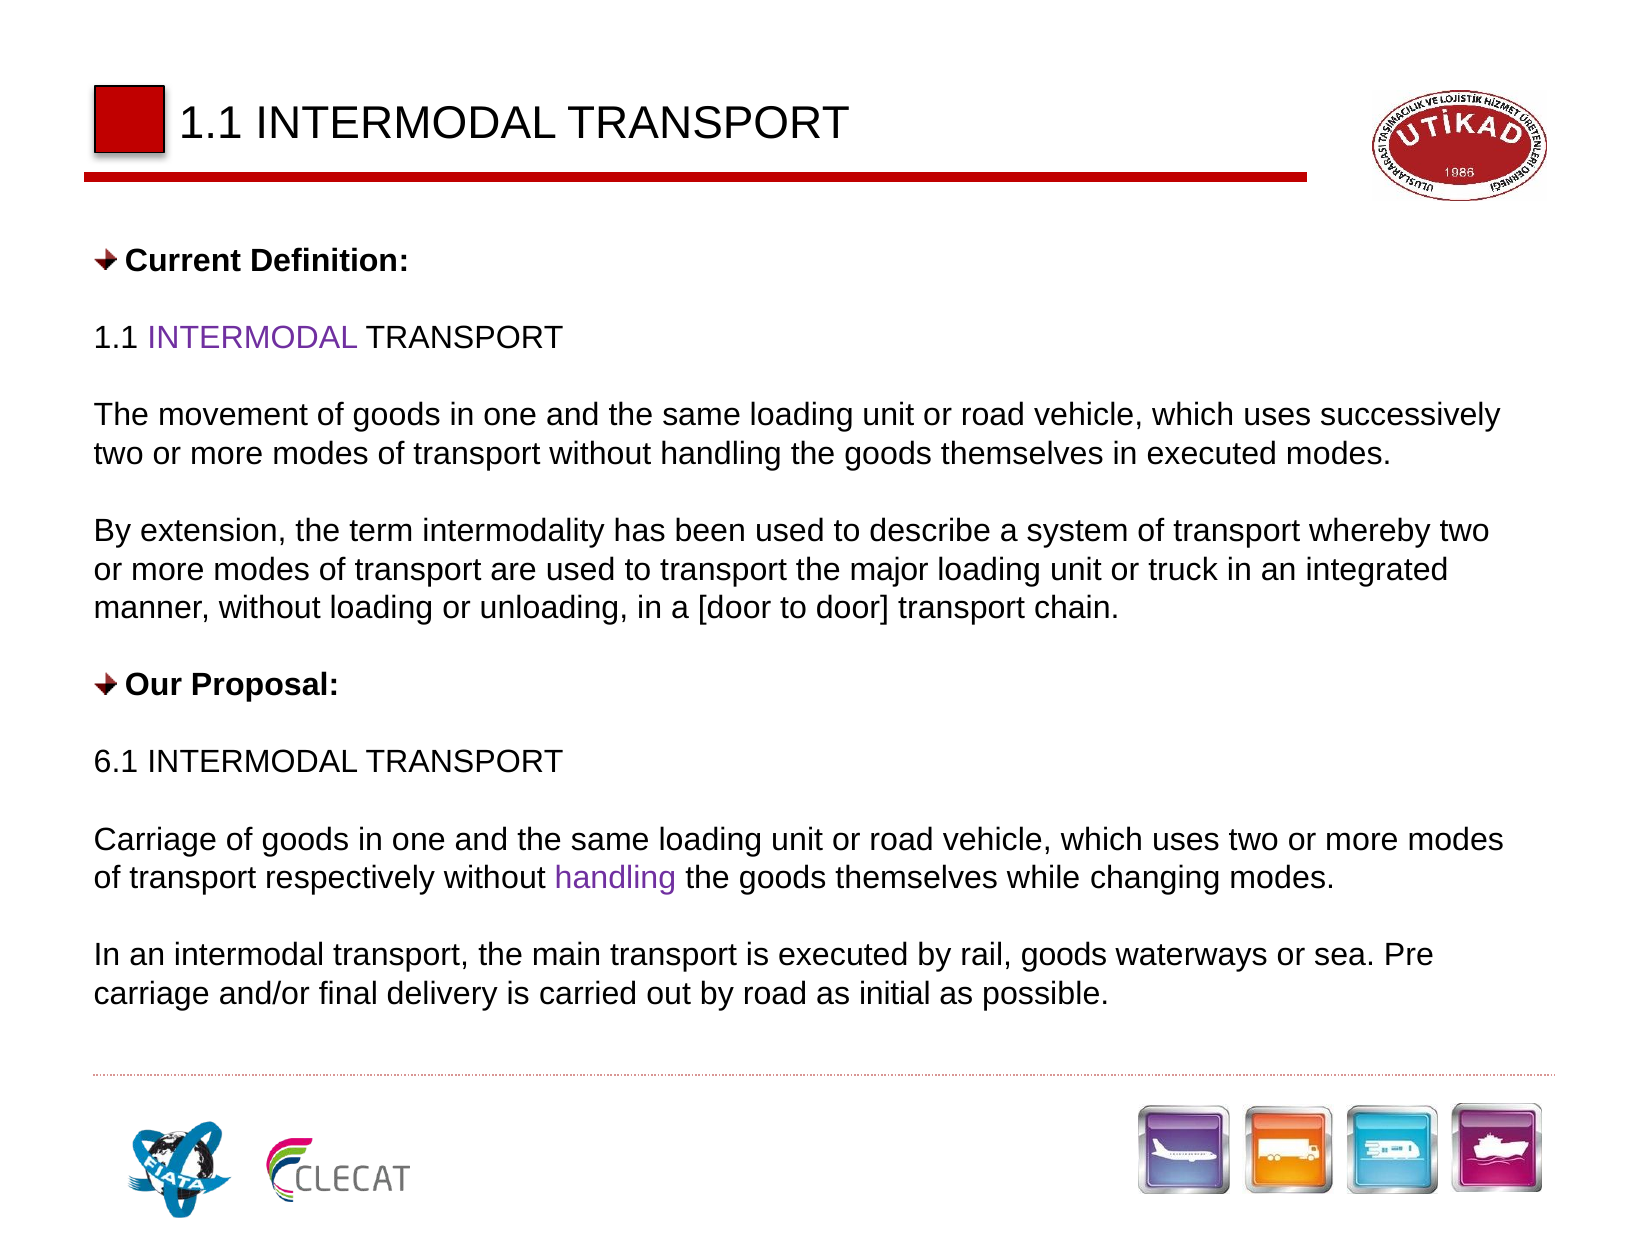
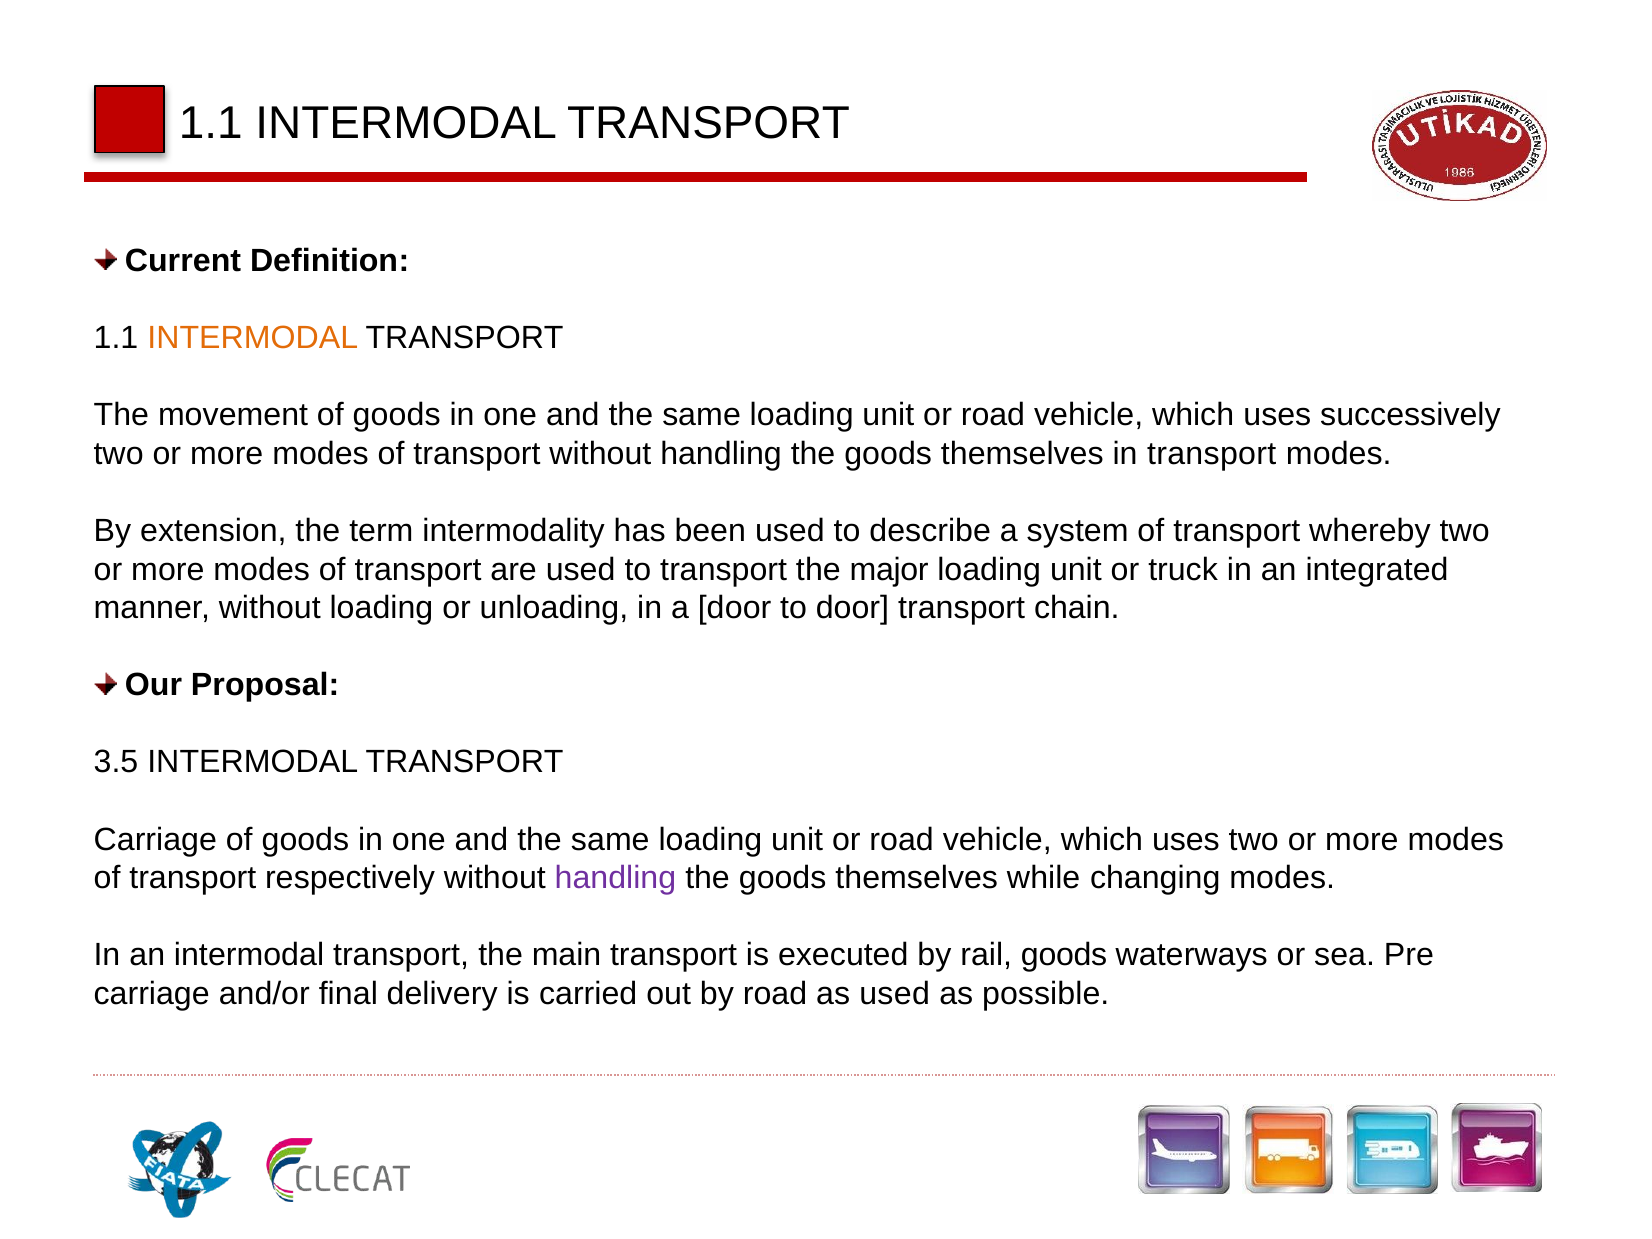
INTERMODAL colour: purple -> orange (253, 338)
in executed: executed -> transport (1212, 454)
6.1: 6.1 -> 3.5 (116, 762)
as initial: initial -> used (895, 994)
